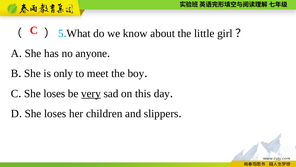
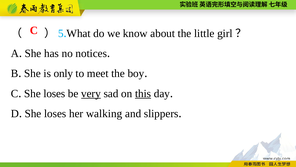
anyone: anyone -> notices (91, 53)
this underline: none -> present (143, 93)
children: children -> walking (104, 113)
